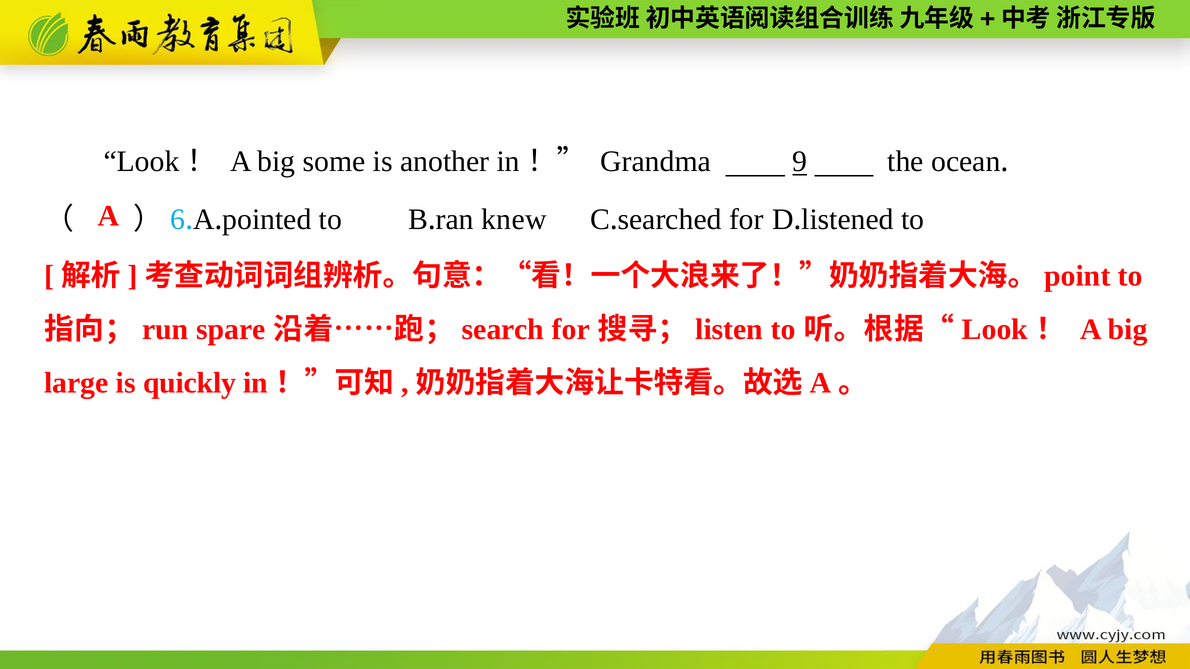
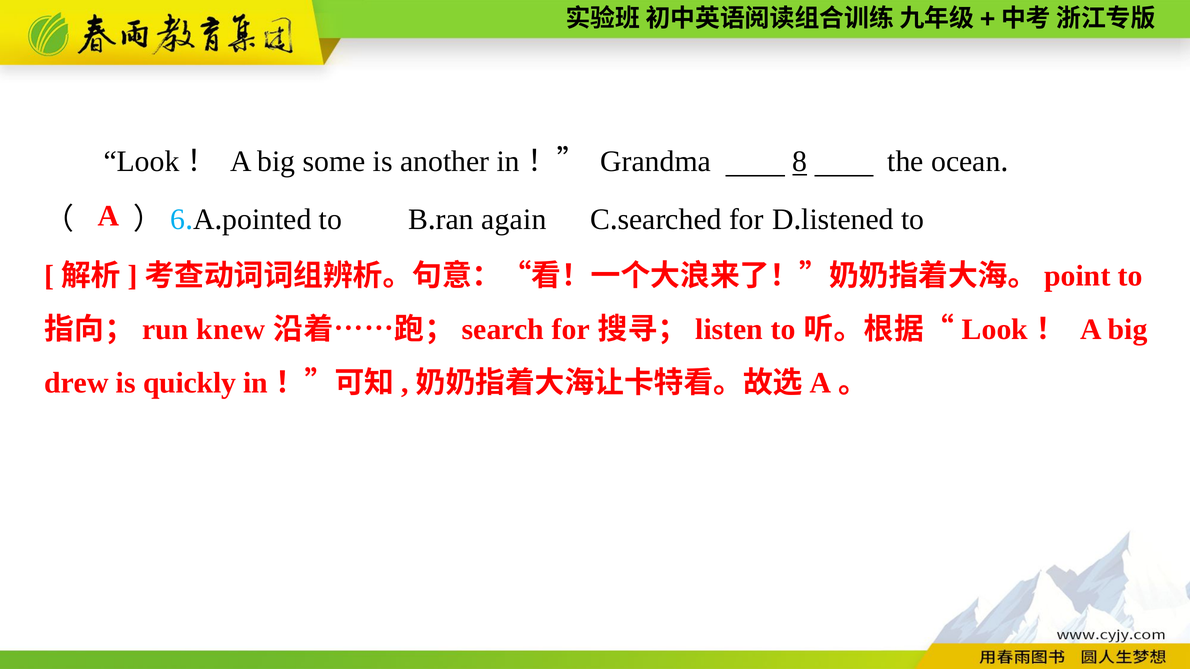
9: 9 -> 8 (800, 162)
knew: knew -> again (514, 220)
spare: spare -> knew (231, 330)
large: large -> drew (76, 383)
